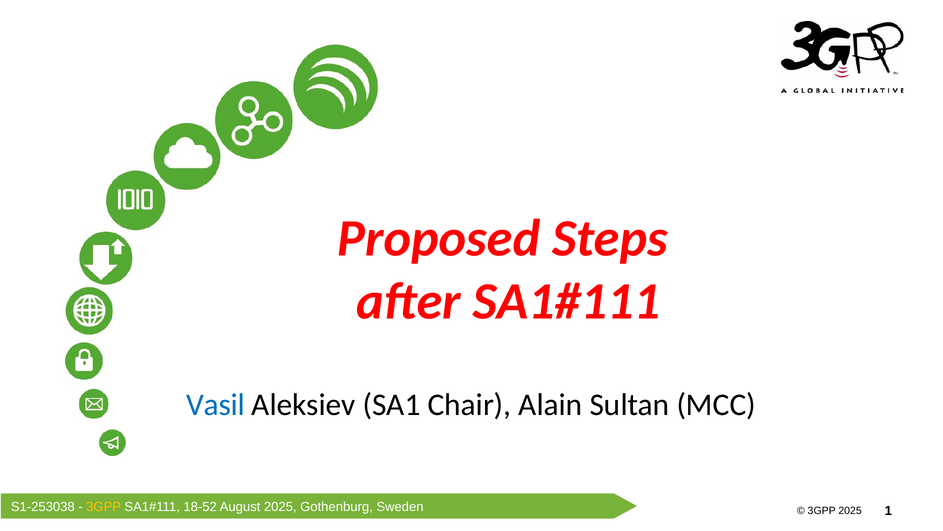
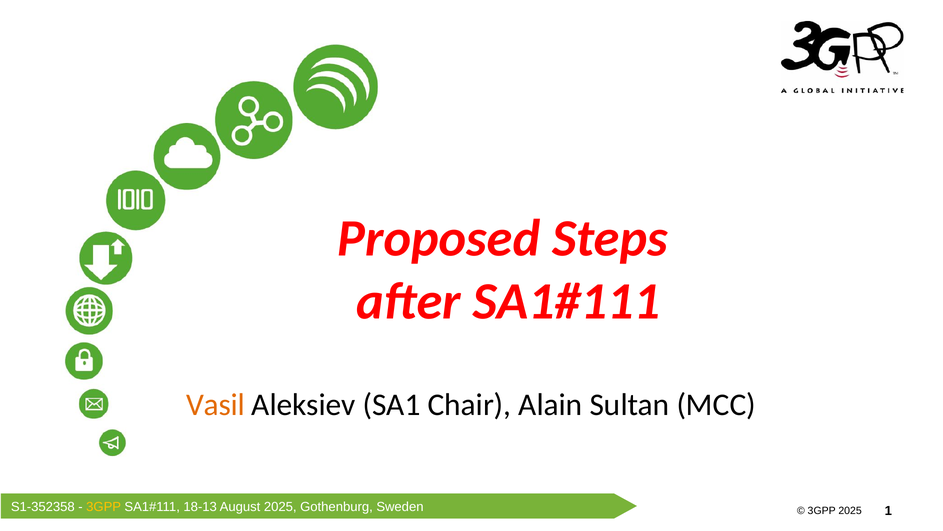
Vasil colour: blue -> orange (216, 404)
S1-253038: S1-253038 -> S1-352358 (43, 507)
18-52: 18-52 -> 18-13 (200, 507)
